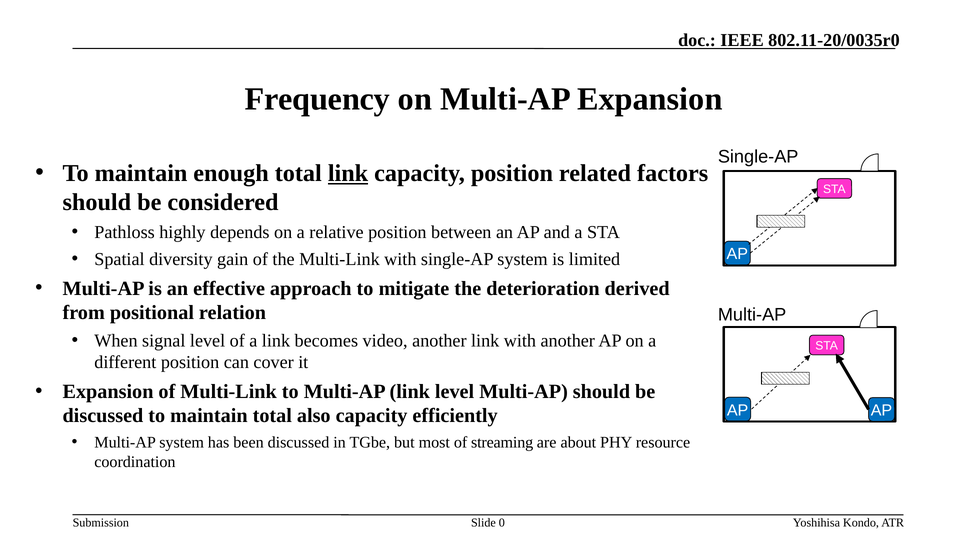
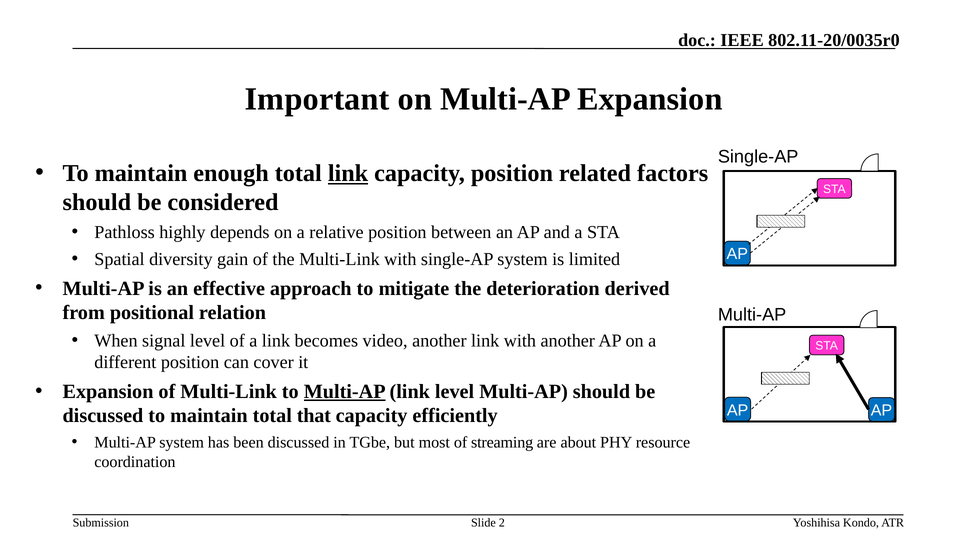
Frequency: Frequency -> Important (317, 99)
Multi-AP underline: none -> present (345, 391)
also: also -> that (314, 415)
0: 0 -> 2 (502, 522)
